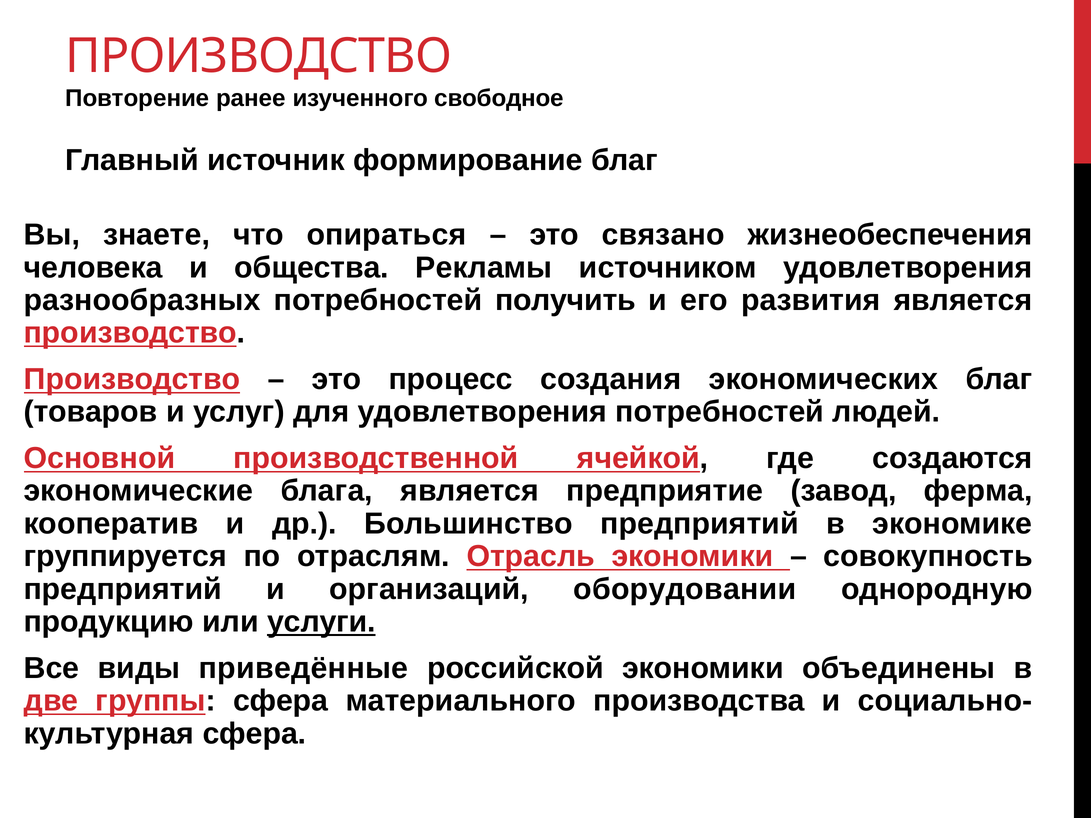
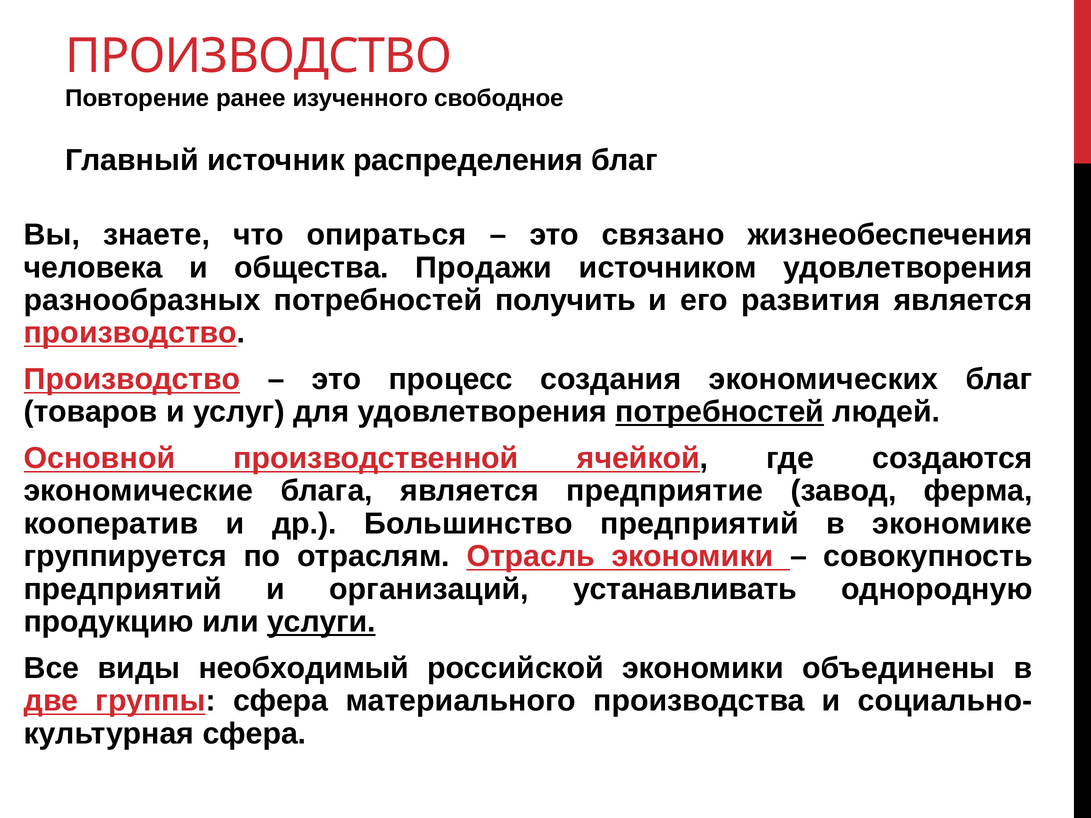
формирование: формирование -> распределения (468, 160)
Рекламы: Рекламы -> Продажи (484, 268)
потребностей underline: none -> present (720, 412)
оборудовании: оборудовании -> устанавливать (685, 589)
приведённые: приведённые -> необходимый (304, 668)
